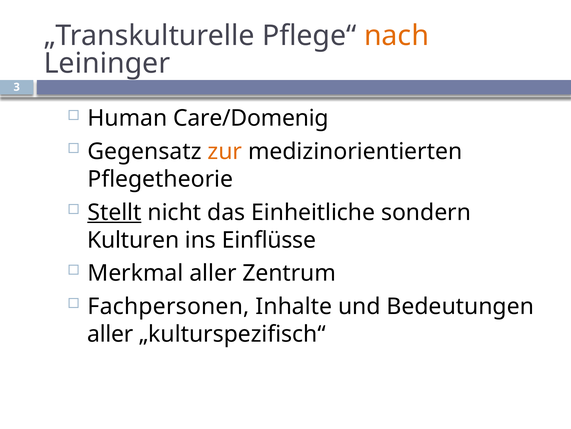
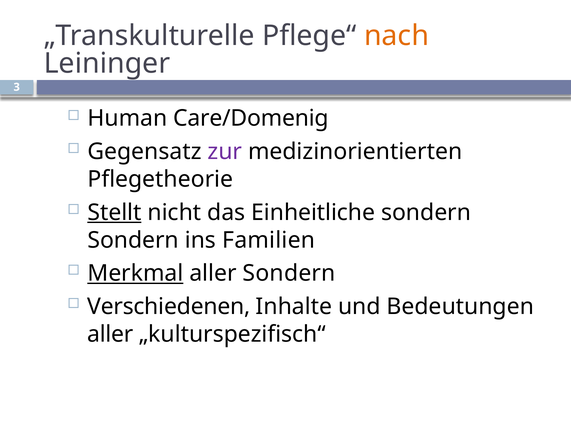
zur colour: orange -> purple (225, 151)
Kulturen: Kulturen -> Sondern (133, 240)
Einflüsse: Einflüsse -> Familien (269, 240)
Merkmal underline: none -> present (135, 273)
aller Zentrum: Zentrum -> Sondern (289, 273)
Fachpersonen: Fachpersonen -> Verschiedenen (169, 306)
